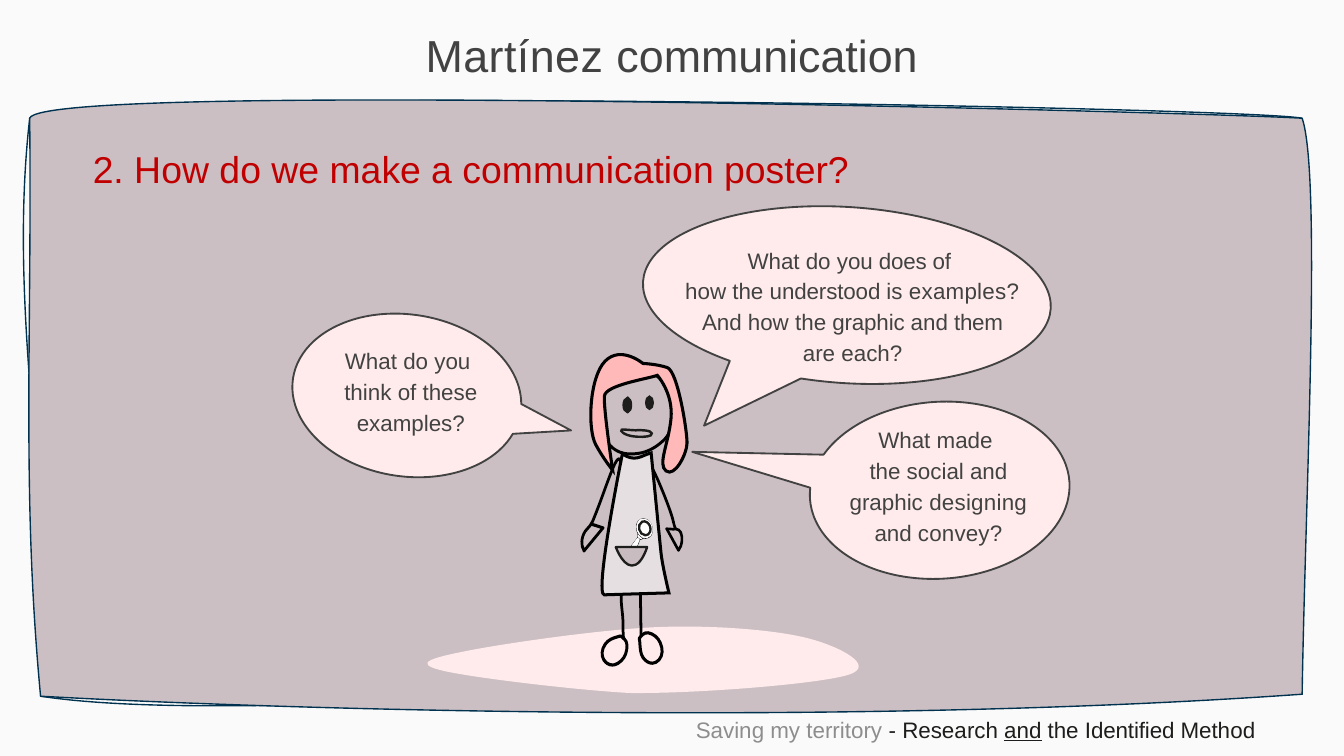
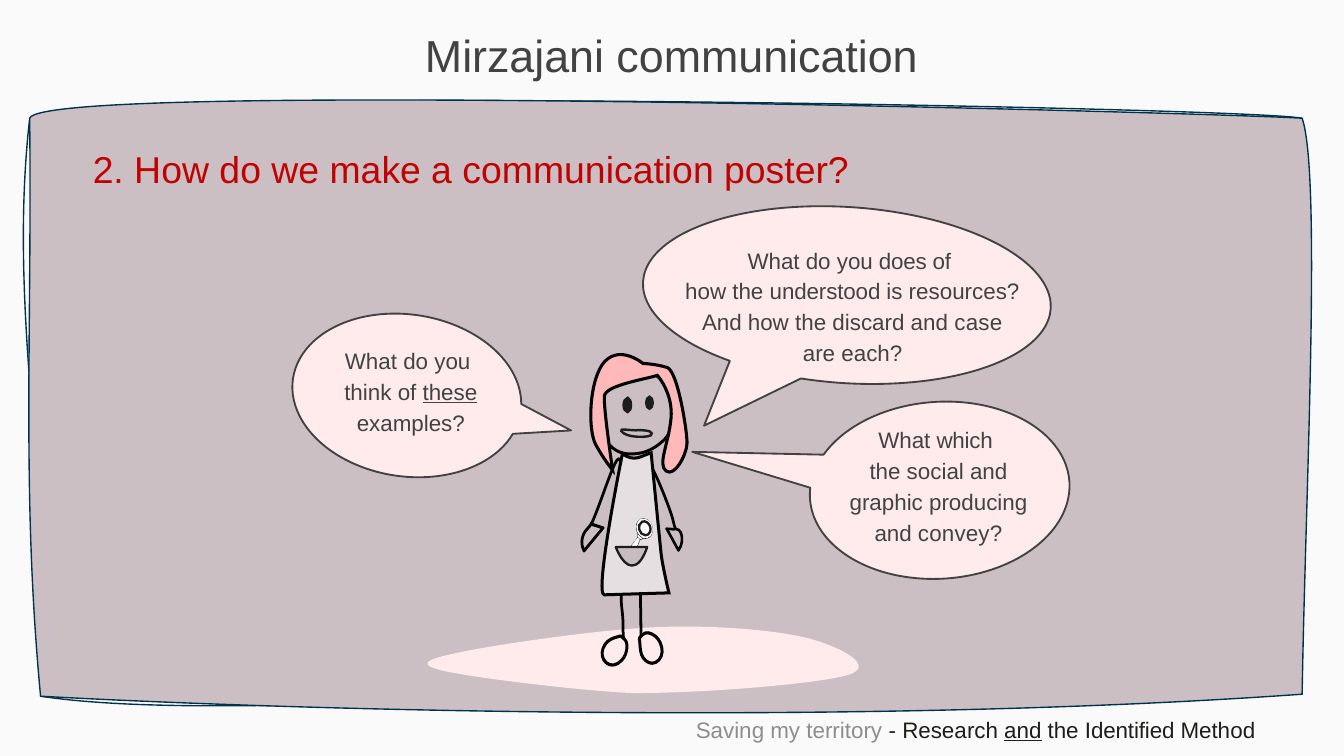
Martínez: Martínez -> Mirzajani (515, 58)
is examples: examples -> resources (964, 293)
the graphic: graphic -> discard (868, 323)
them: them -> case (978, 323)
these underline: none -> present (450, 393)
made: made -> which (965, 441)
designing: designing -> producing (978, 503)
